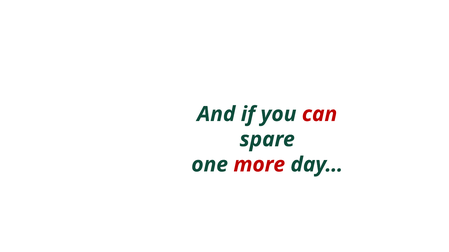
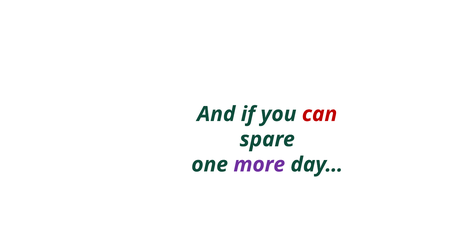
more colour: red -> purple (259, 165)
